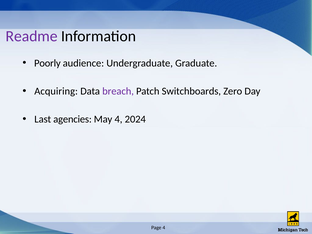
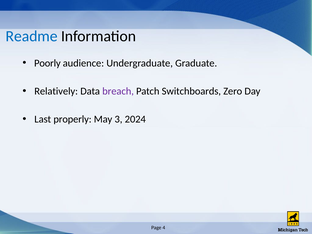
Readme colour: purple -> blue (32, 36)
Acquiring: Acquiring -> Relatively (56, 91)
agencies: agencies -> properly (72, 119)
May 4: 4 -> 3 (118, 119)
